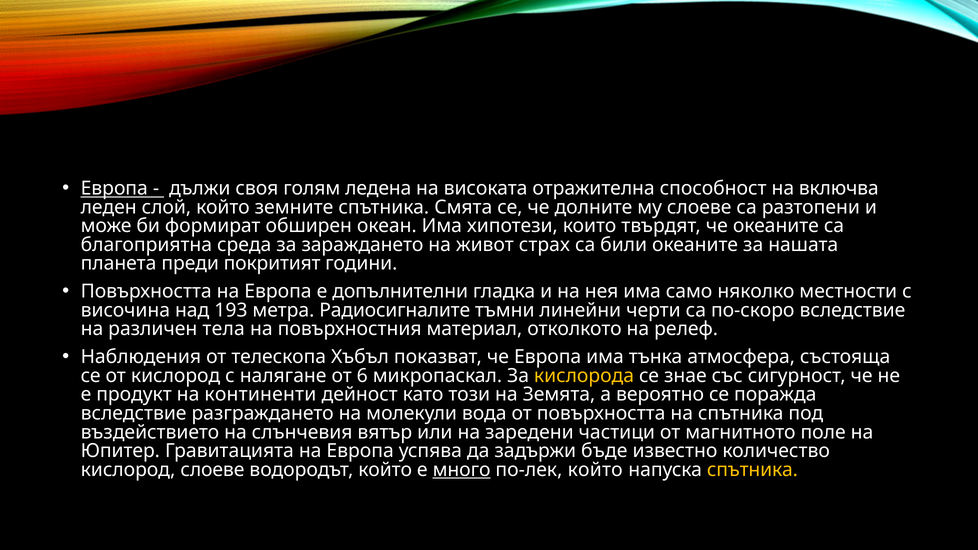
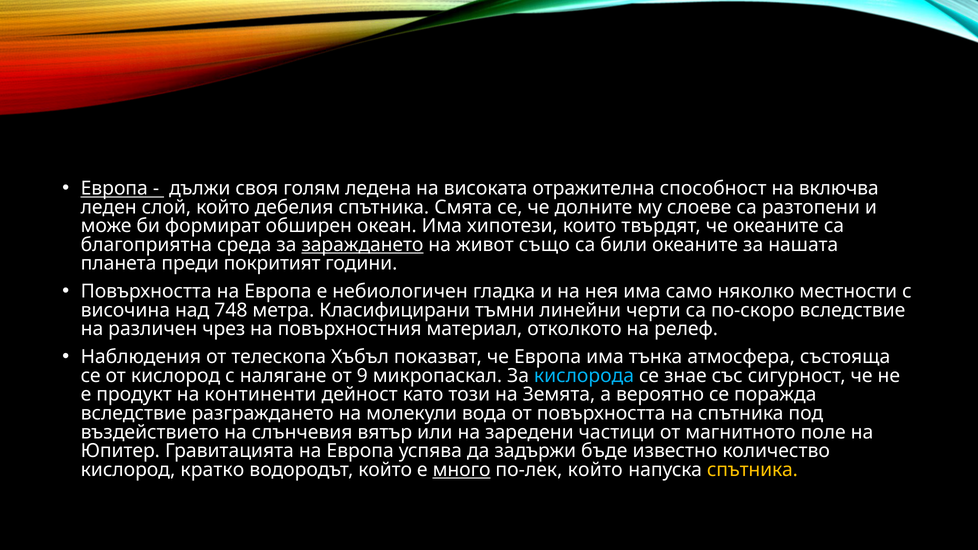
земните: земните -> дебелия (294, 207)
зараждането underline: none -> present (362, 245)
страх: страх -> също (544, 245)
допълнителни: допълнителни -> небиологичен (400, 292)
193: 193 -> 748 (231, 310)
Радиосигналите: Радиосигналите -> Класифицирани (395, 310)
тела: тела -> чрез (224, 329)
6: 6 -> 9 (362, 376)
кислорода colour: yellow -> light blue (584, 376)
кислород слоеве: слоеве -> кратко (212, 470)
